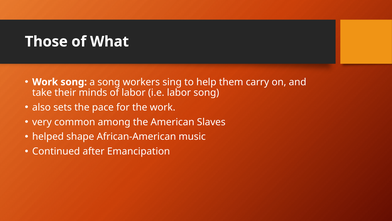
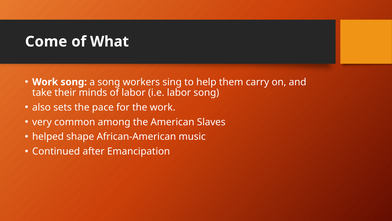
Those: Those -> Come (46, 41)
